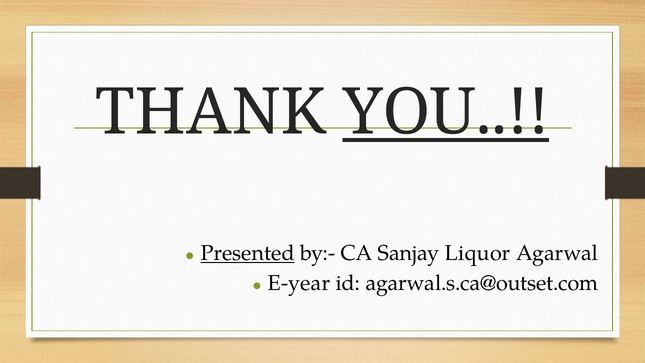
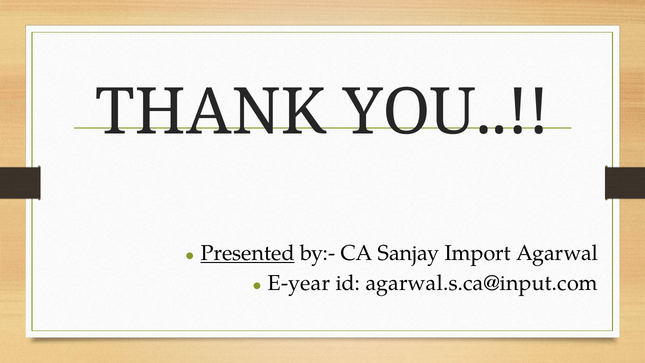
YOU underline: present -> none (446, 112)
Liquor: Liquor -> Import (478, 253)
agarwal.s.ca@outset.com: agarwal.s.ca@outset.com -> agarwal.s.ca@input.com (482, 283)
